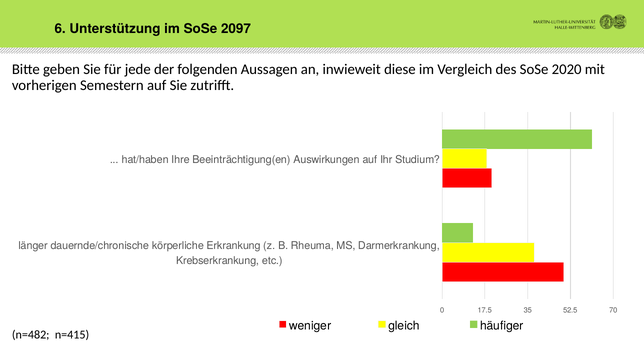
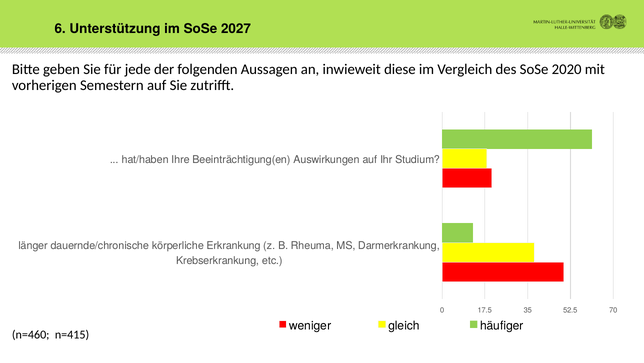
2097: 2097 -> 2027 (236, 29)
n=482: n=482 -> n=460 (31, 334)
